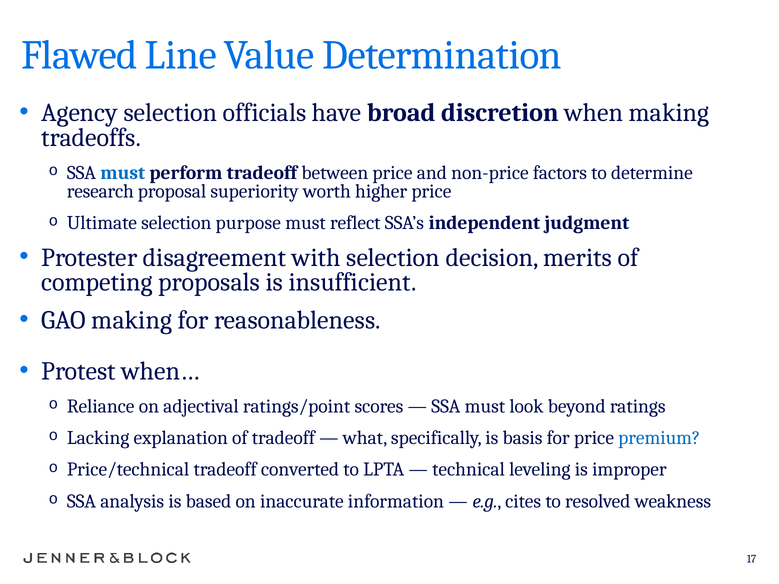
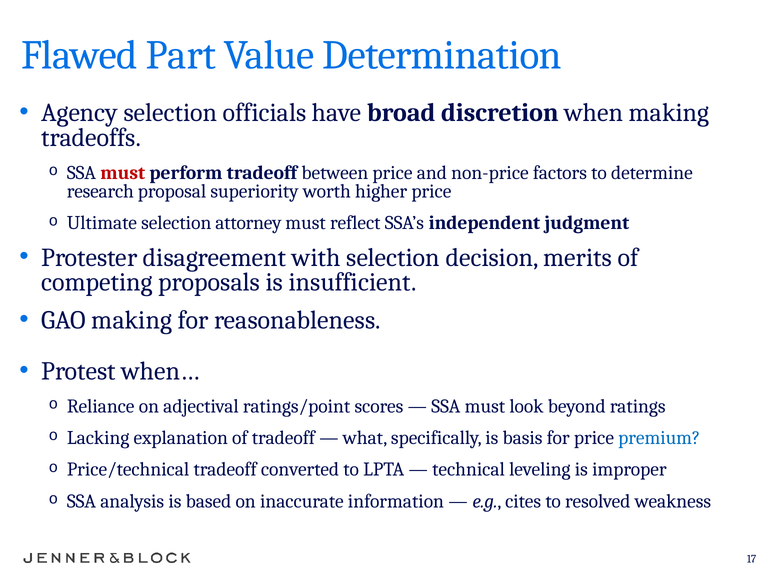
Line: Line -> Part (181, 55)
must colour: blue -> red (123, 173)
purpose: purpose -> attorney (248, 223)
